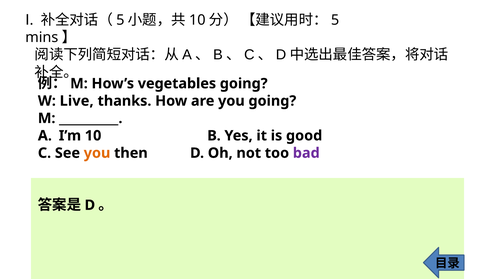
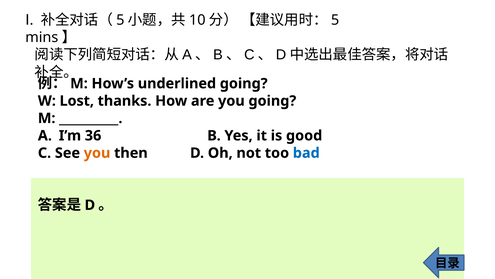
vegetables: vegetables -> underlined (177, 83)
Live: Live -> Lost (77, 101)
I’m 10: 10 -> 36 (93, 135)
bad colour: purple -> blue (306, 153)
